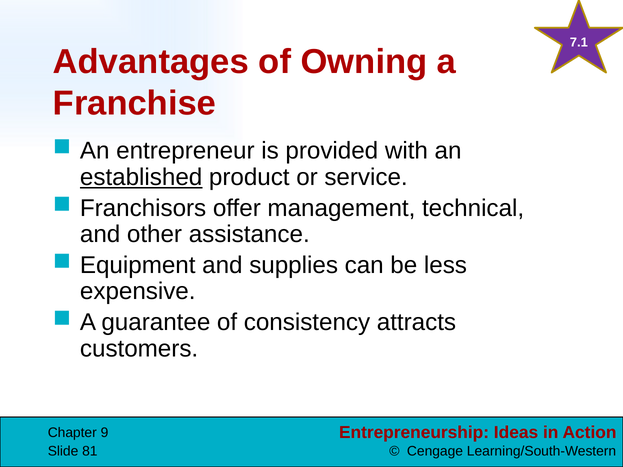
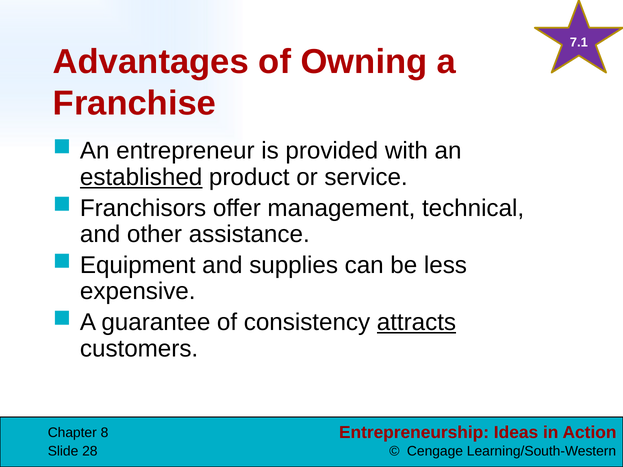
attracts underline: none -> present (416, 323)
9: 9 -> 8 (104, 433)
81: 81 -> 28 (90, 452)
